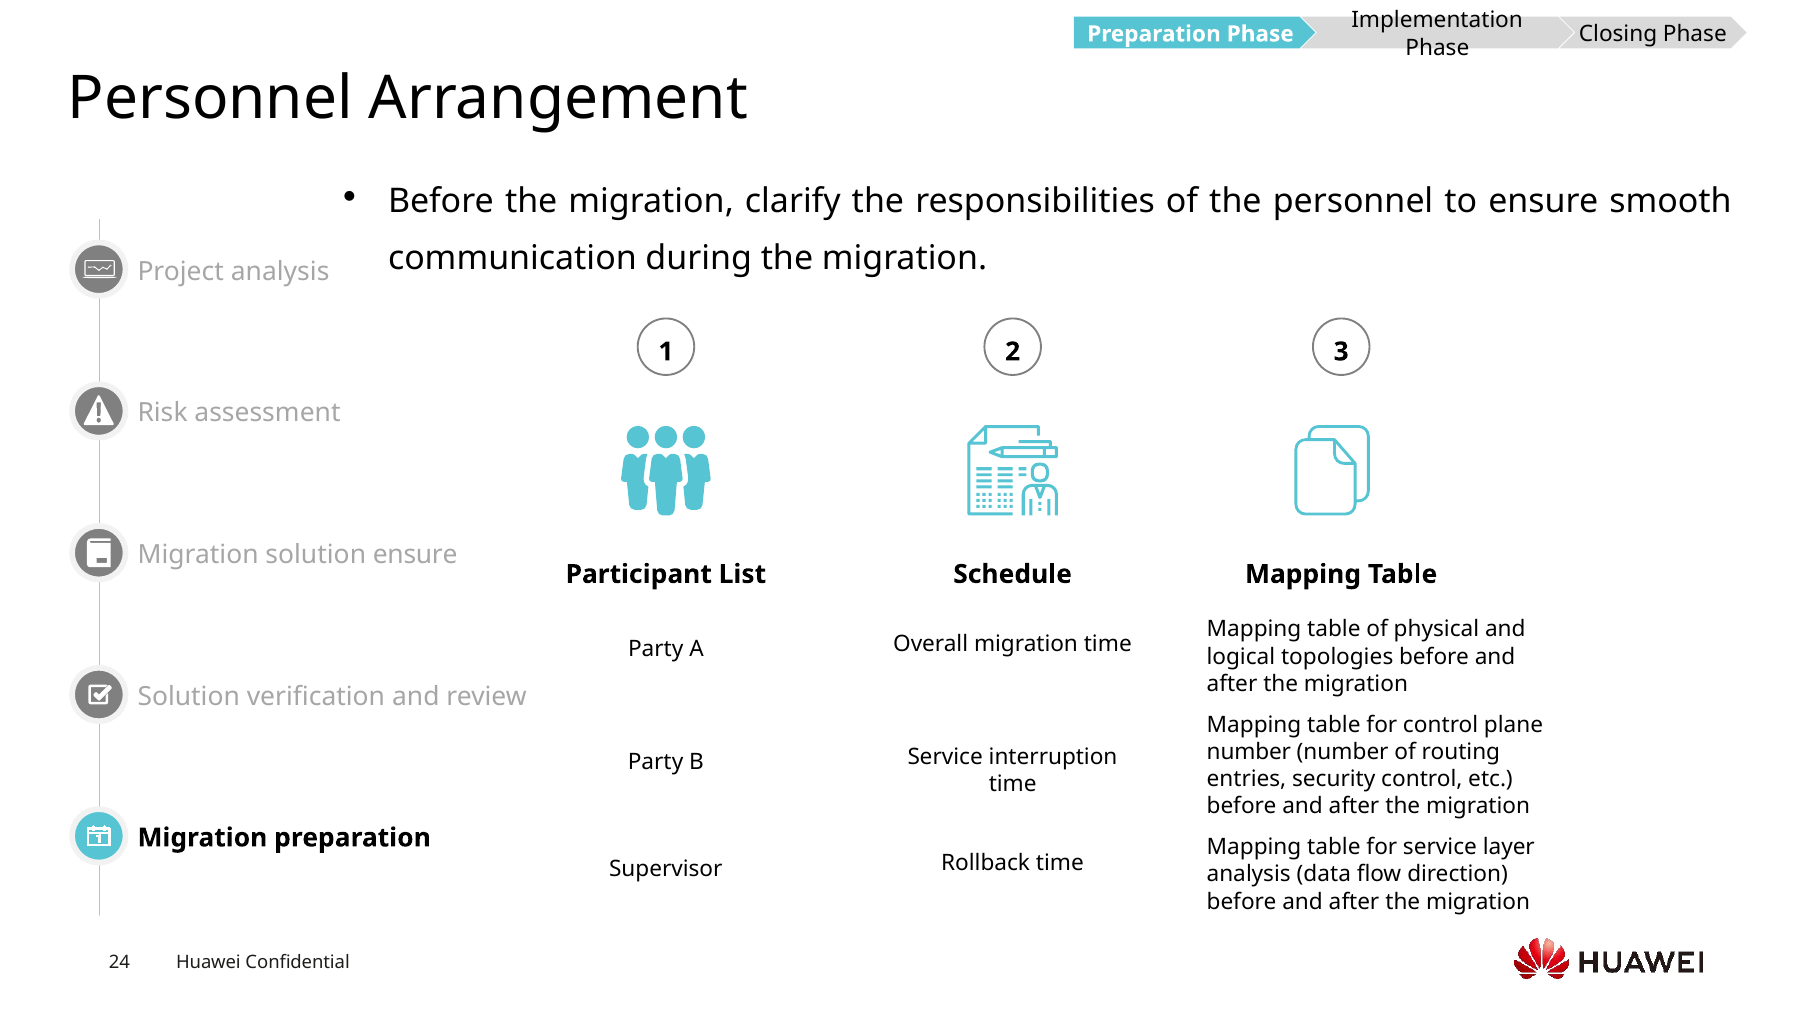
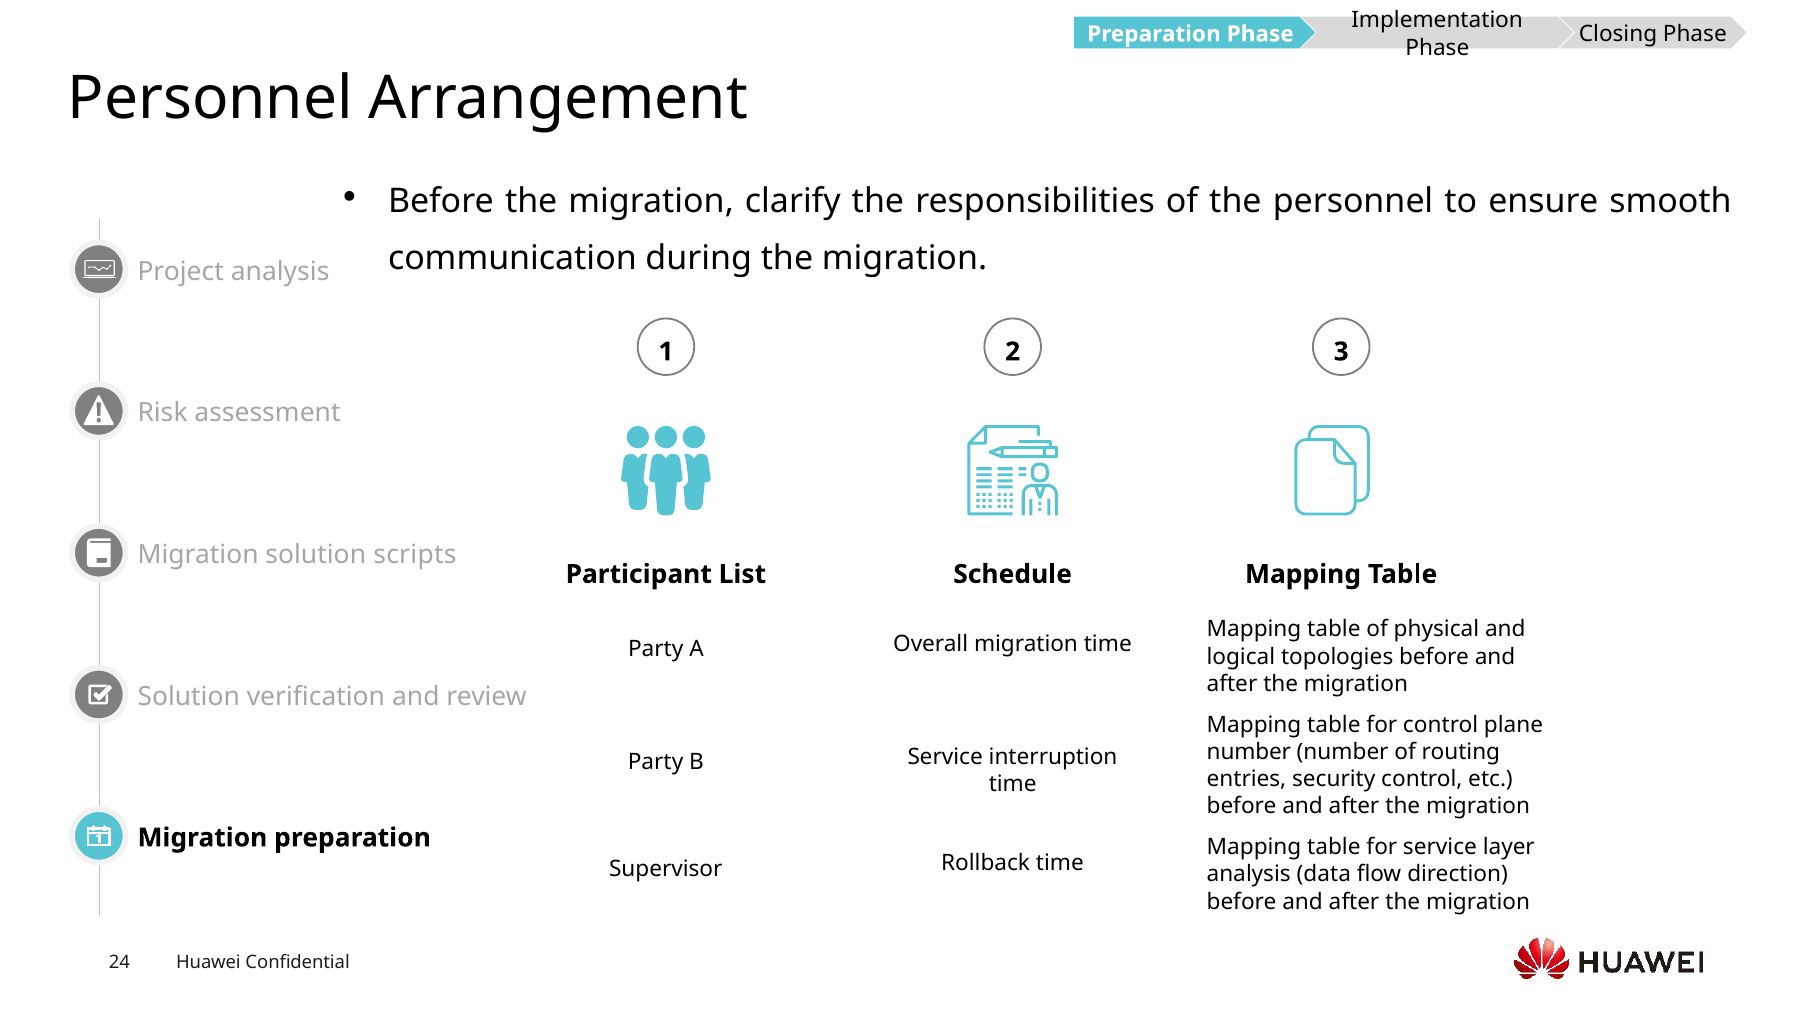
solution ensure: ensure -> scripts (415, 555)
